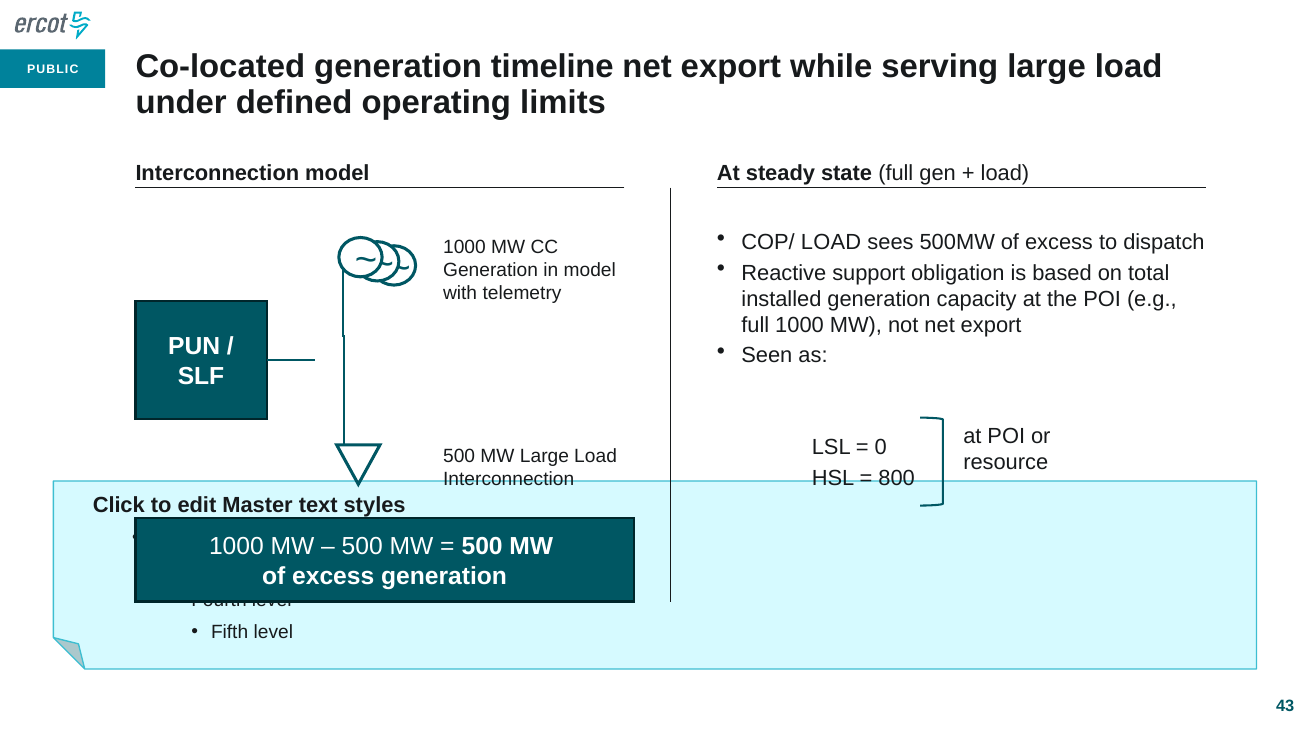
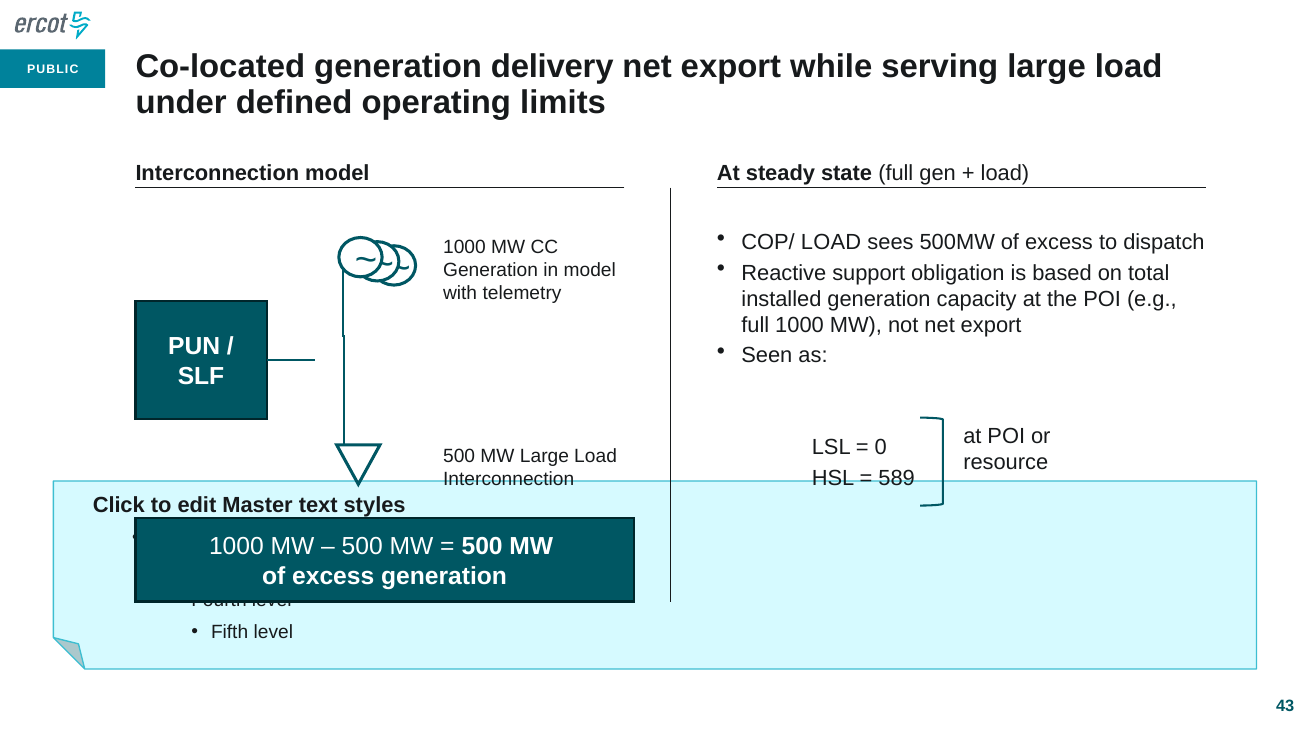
timeline: timeline -> delivery (552, 67)
800: 800 -> 589 (897, 478)
